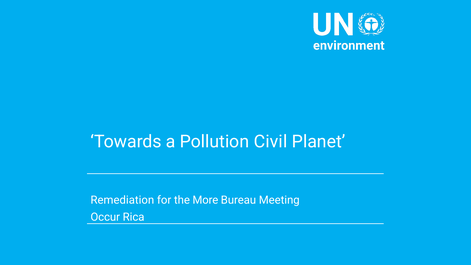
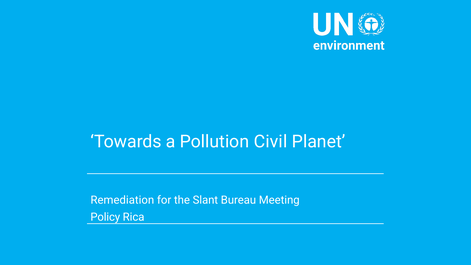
More: More -> Slant (205, 200)
Occur: Occur -> Policy (105, 217)
